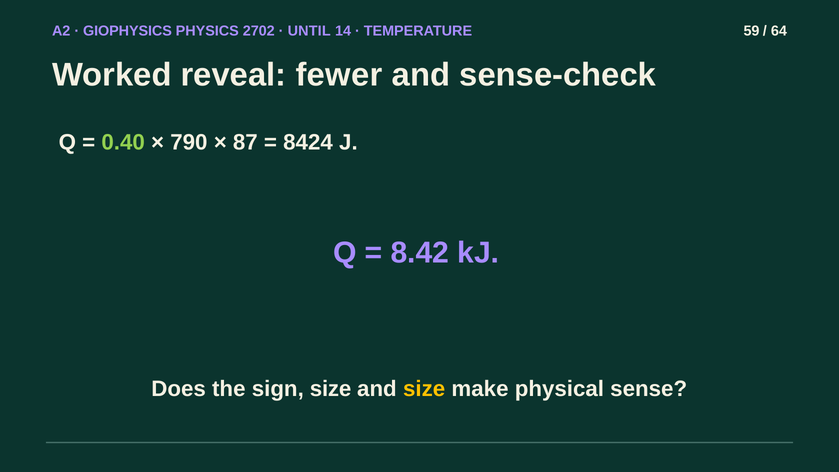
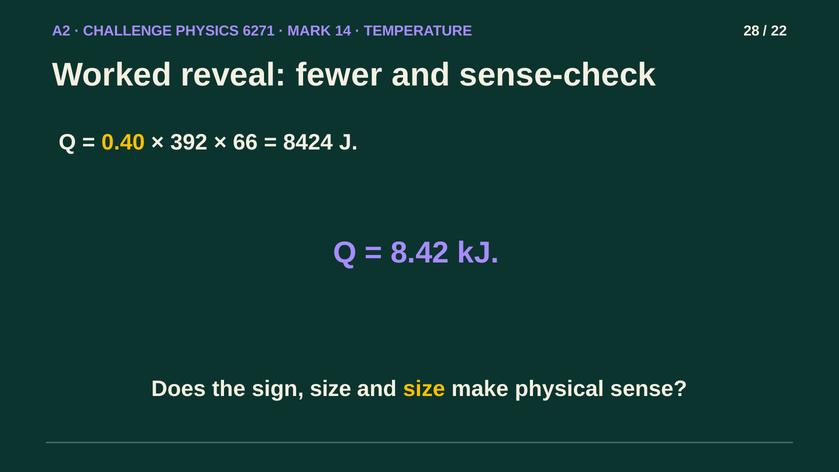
GIOPHYSICS: GIOPHYSICS -> CHALLENGE (127, 31)
2702: 2702 -> 6271 (259, 31)
UNTIL: UNTIL -> MARK (309, 31)
59: 59 -> 28 (751, 31)
64: 64 -> 22 (779, 31)
0.40 colour: light green -> yellow (123, 143)
790: 790 -> 392 (189, 143)
87: 87 -> 66 (245, 143)
